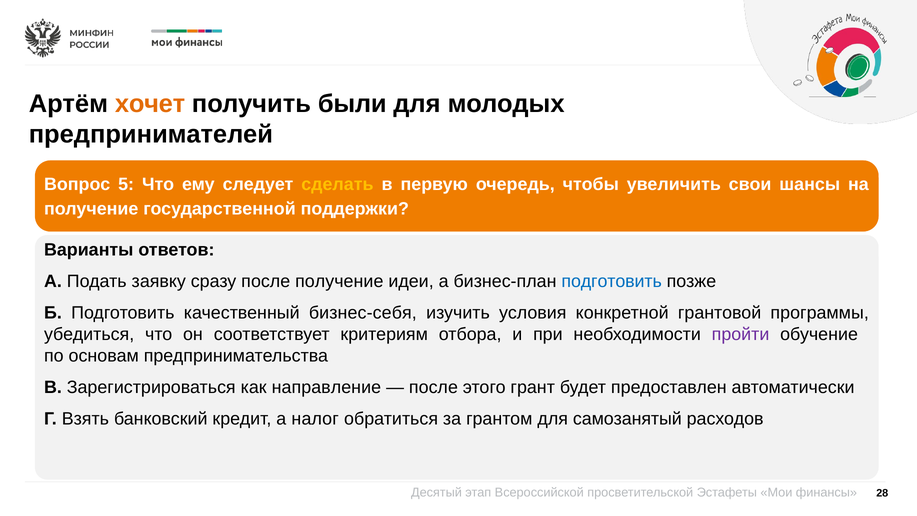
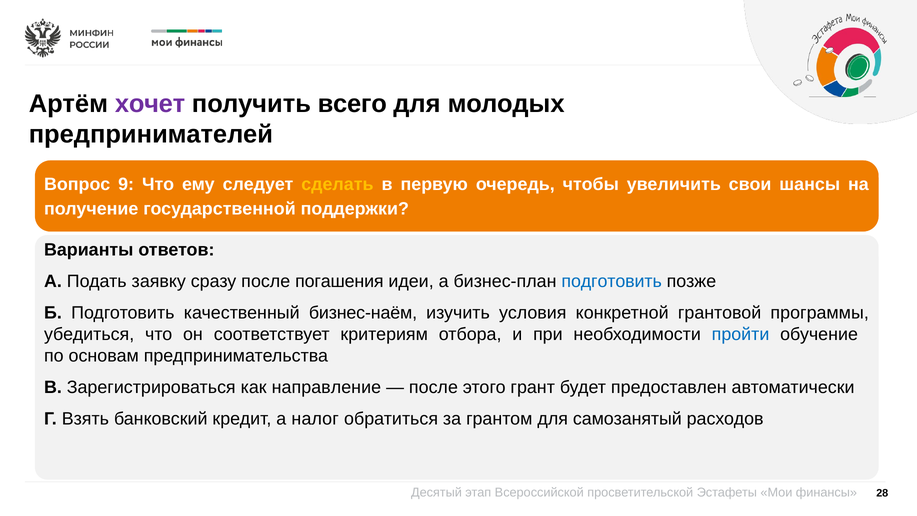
хочет colour: orange -> purple (150, 104)
были: были -> всего (352, 104)
5: 5 -> 9 (126, 184)
после получение: получение -> погашения (339, 281)
бизнес-себя: бизнес-себя -> бизнес-наём (363, 313)
пройти colour: purple -> blue (741, 334)
